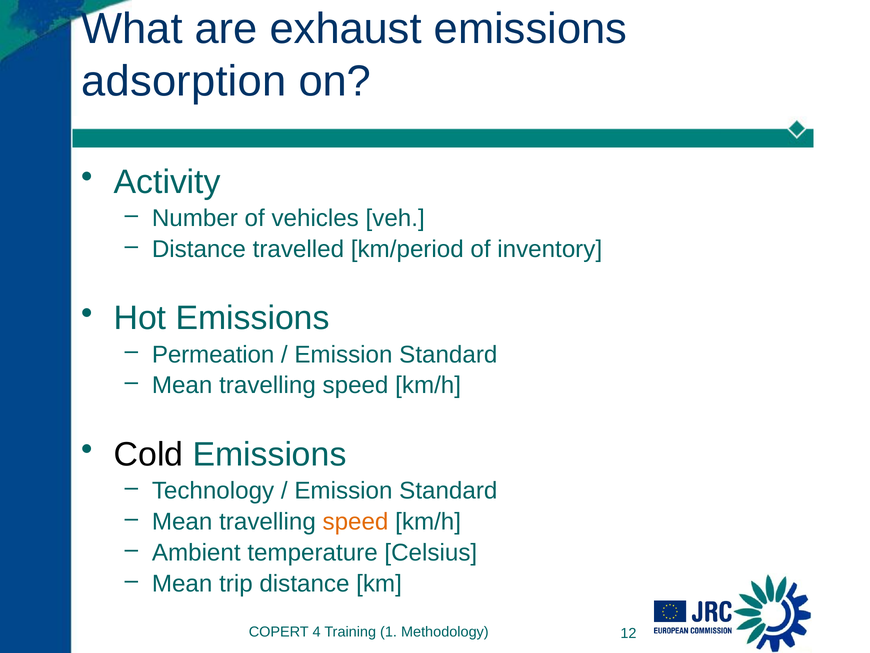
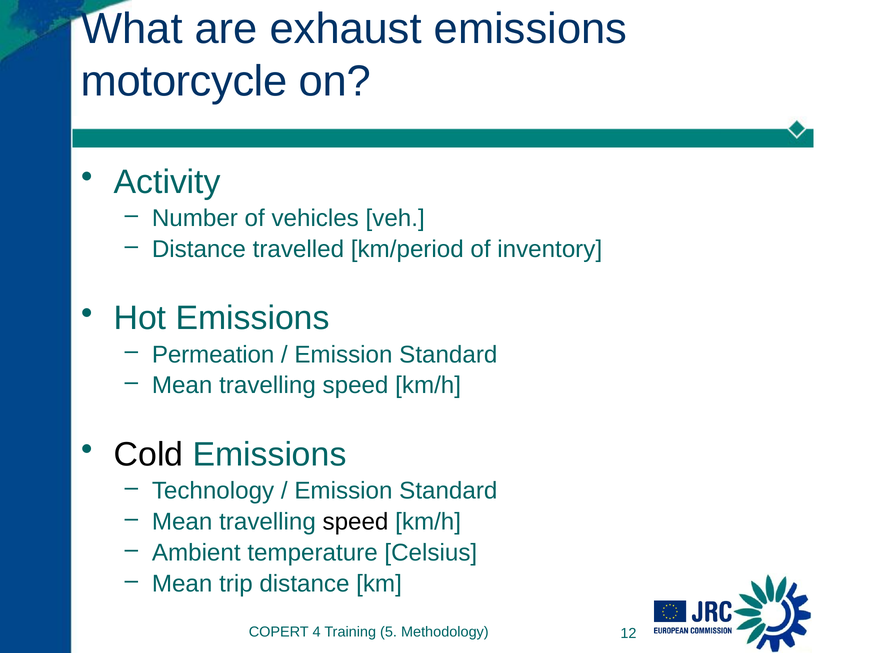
adsorption: adsorption -> motorcycle (184, 81)
speed colour: orange -> black (355, 521)
1: 1 -> 5 (389, 632)
